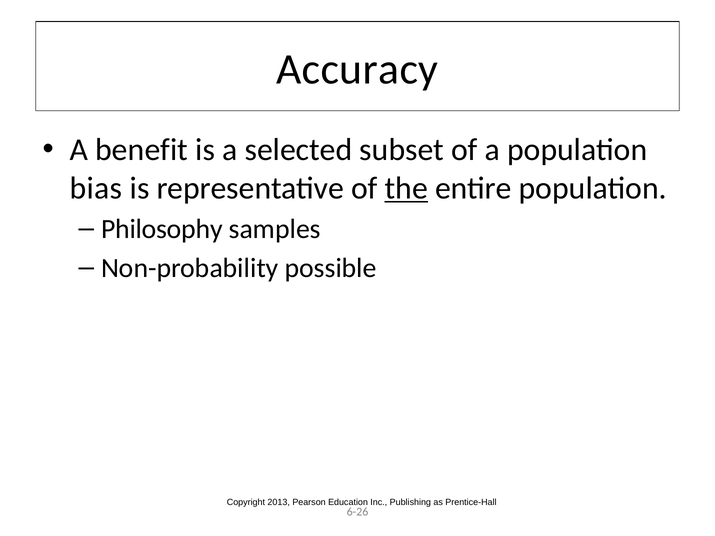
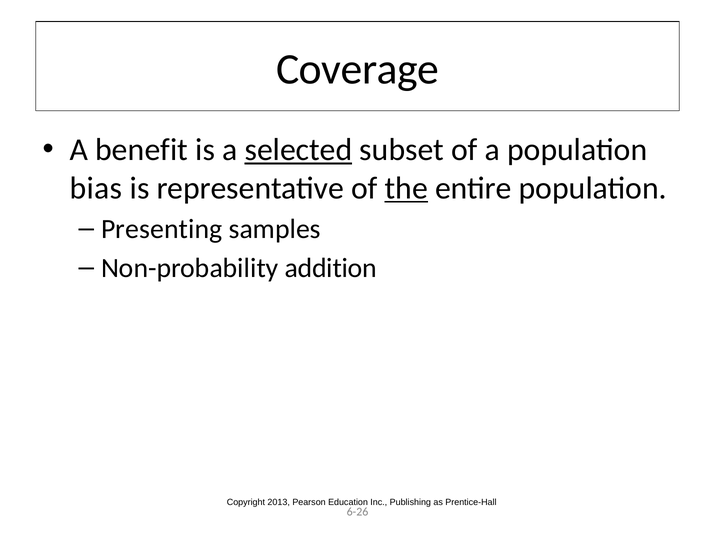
Accuracy: Accuracy -> Coverage (358, 69)
selected underline: none -> present (298, 150)
Philosophy: Philosophy -> Presenting (162, 229)
possible: possible -> addition (331, 268)
